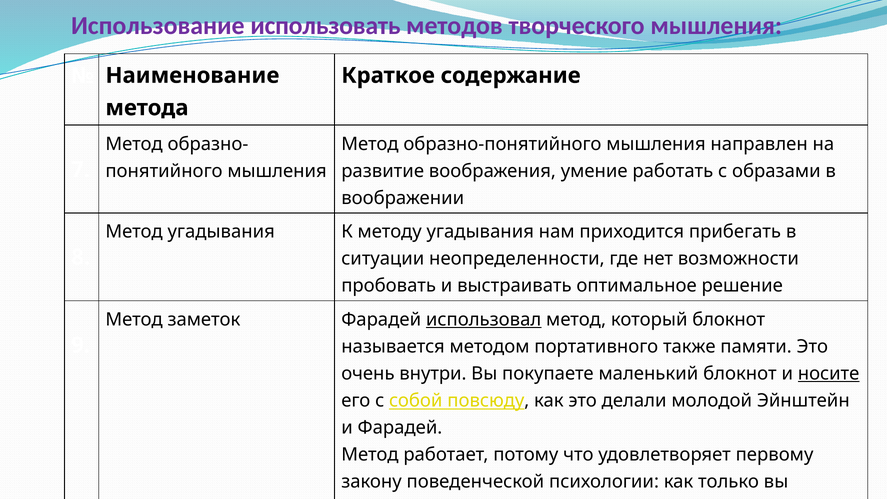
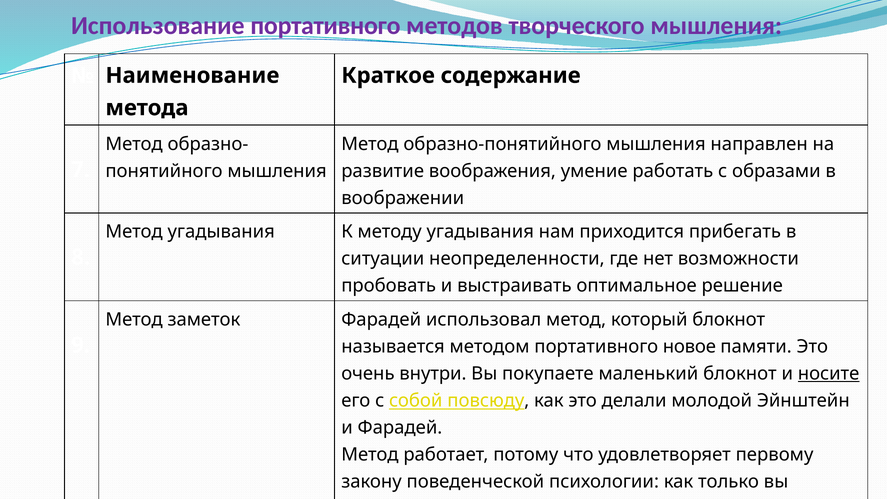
Использование использовать: использовать -> портативного (325, 25)
использовал underline: present -> none (484, 319)
также: также -> новое (689, 347)
